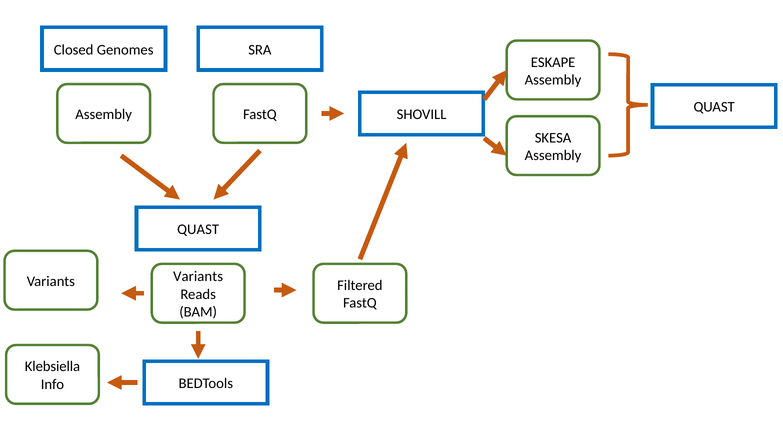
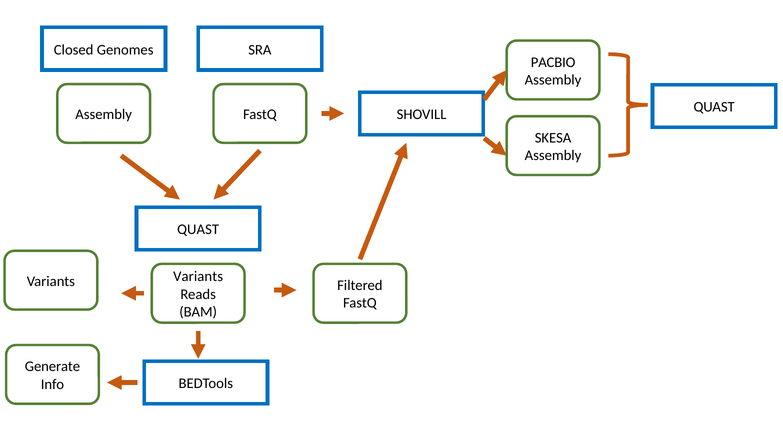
ESKAPE: ESKAPE -> PACBIO (553, 62)
Klebsiella: Klebsiella -> Generate (52, 366)
